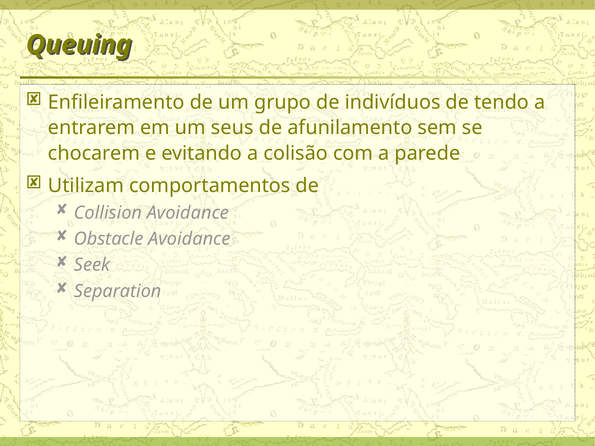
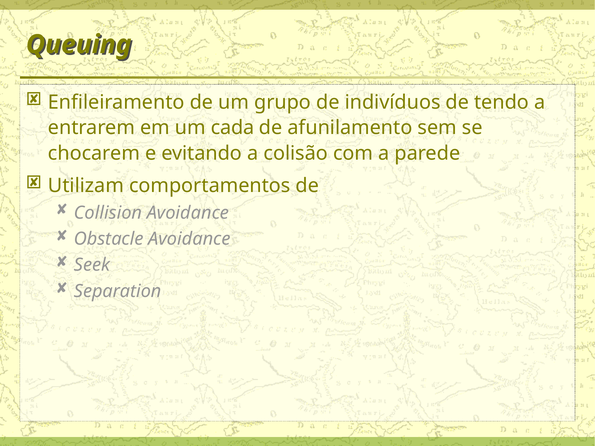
seus: seus -> cada (232, 128)
